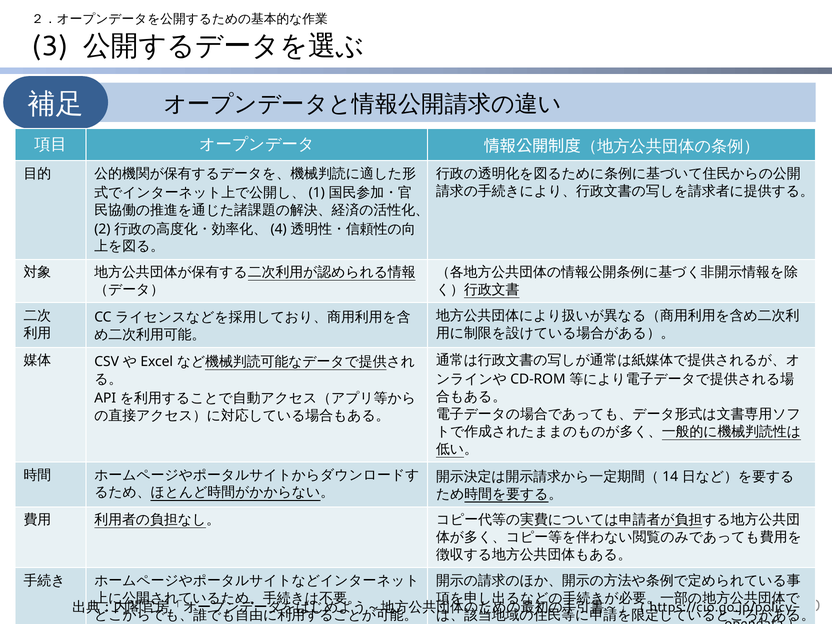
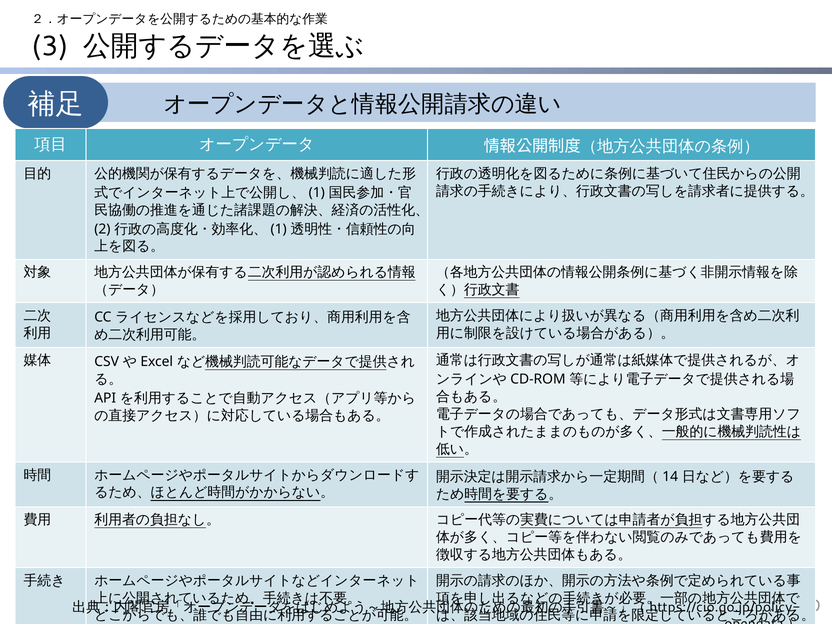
4: 4 -> 1 (279, 229)
